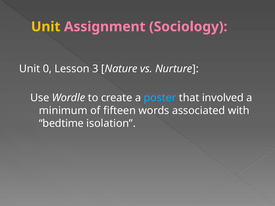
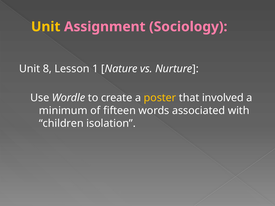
0: 0 -> 8 (47, 69)
3: 3 -> 1 (95, 69)
poster colour: light blue -> yellow (160, 98)
bedtime: bedtime -> children (61, 124)
